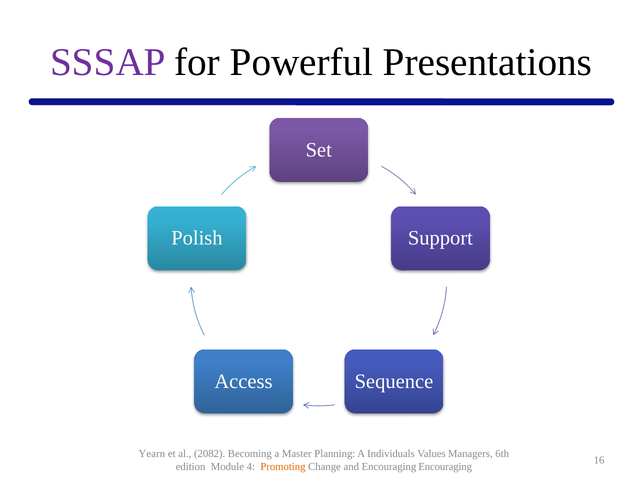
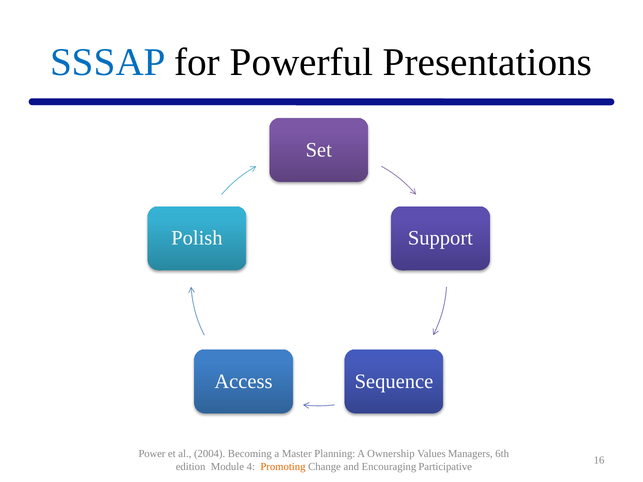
SSSAP colour: purple -> blue (108, 62)
Yearn: Yearn -> Power (152, 454)
2082: 2082 -> 2004 (210, 454)
Individuals: Individuals -> Ownership (391, 454)
Encouraging Encouraging: Encouraging -> Participative (445, 467)
